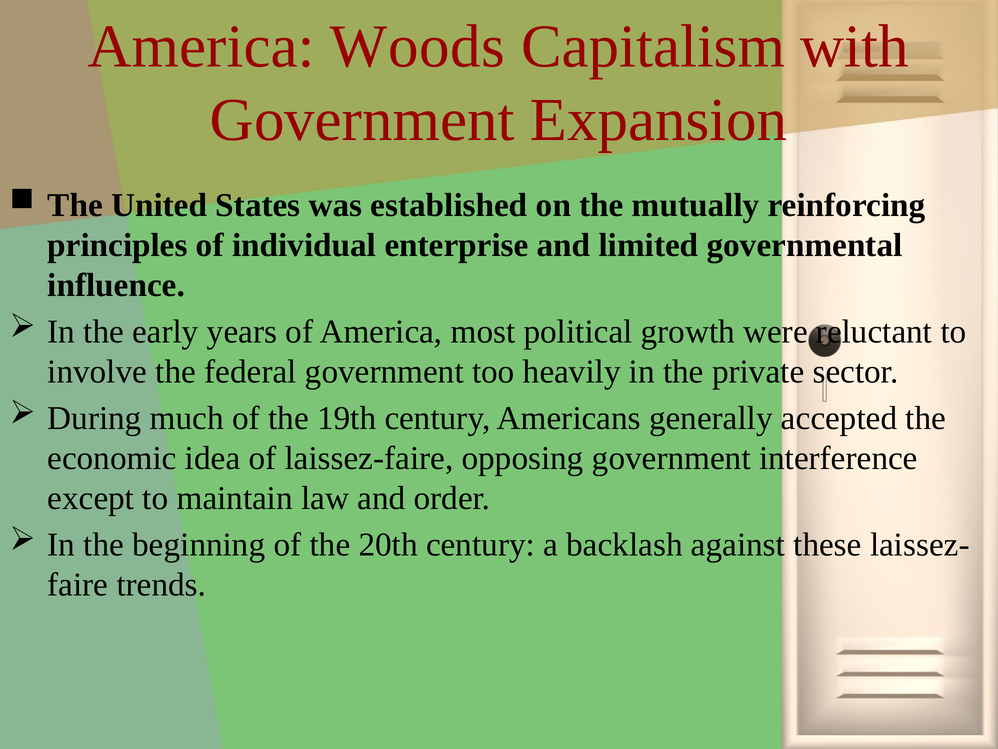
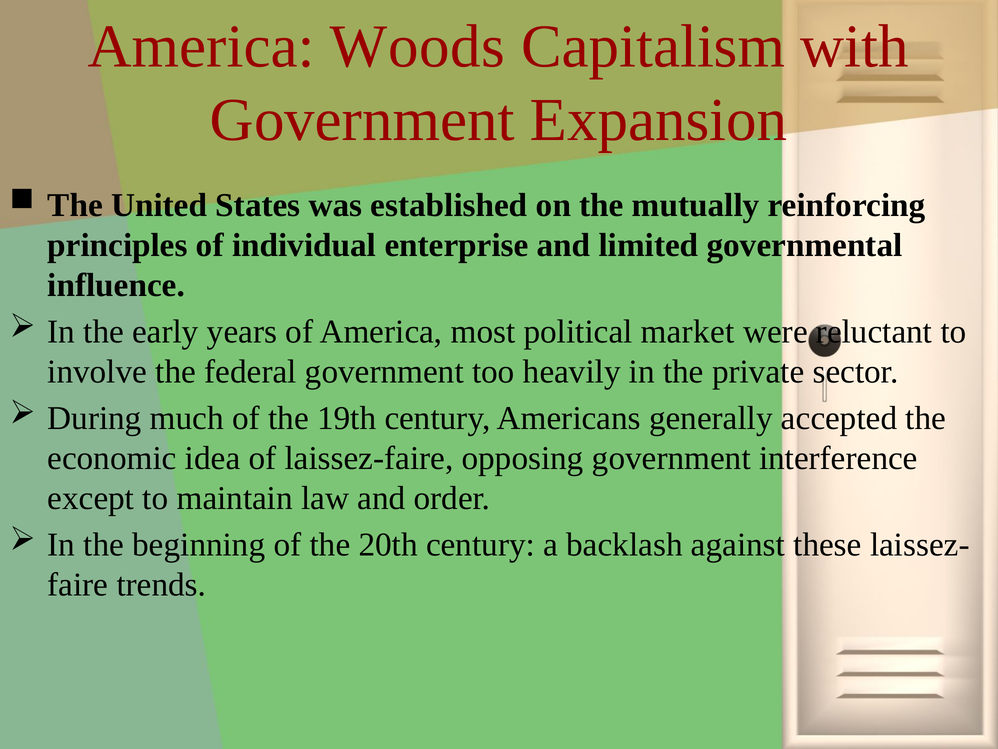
growth: growth -> market (688, 331)
